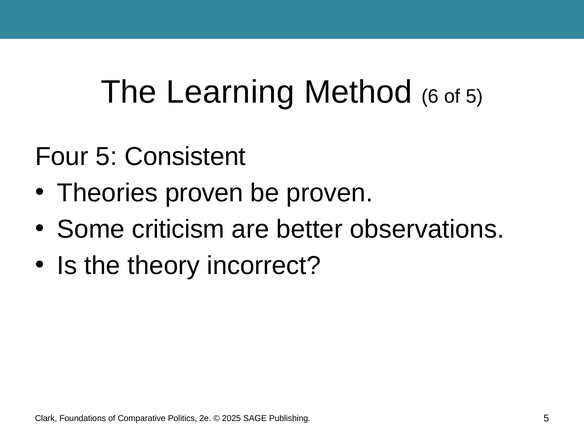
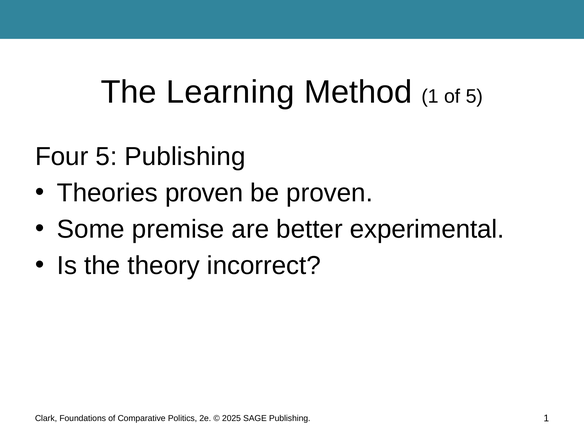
Method 6: 6 -> 1 (430, 97)
5 Consistent: Consistent -> Publishing (185, 157)
criticism: criticism -> premise (178, 229)
observations: observations -> experimental (427, 229)
Publishing 5: 5 -> 1 (546, 418)
